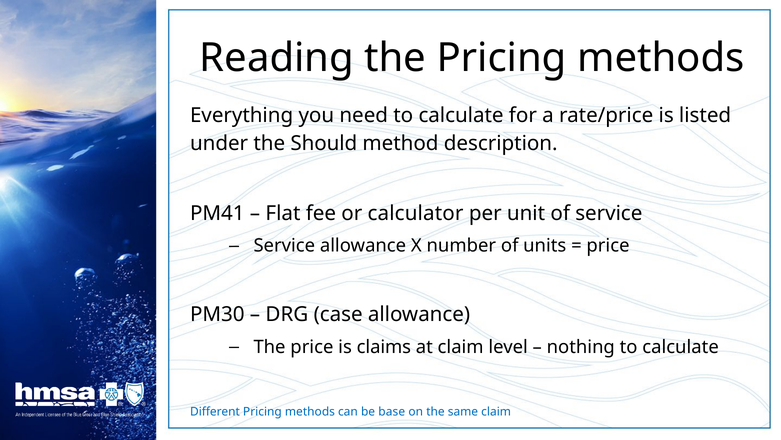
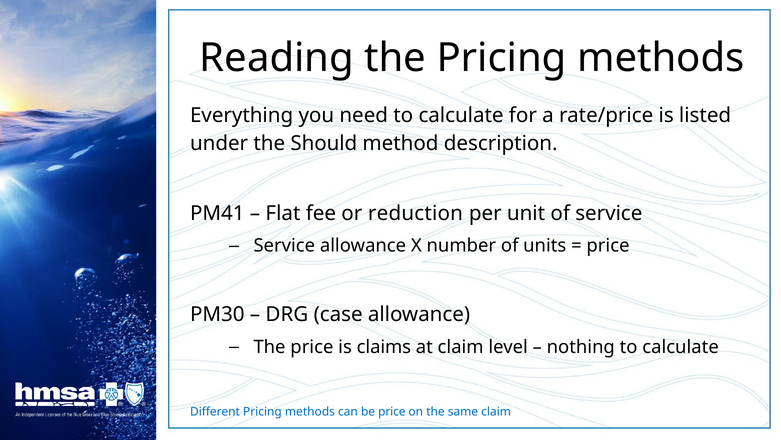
calculator: calculator -> reduction (415, 213)
be base: base -> price (392, 411)
